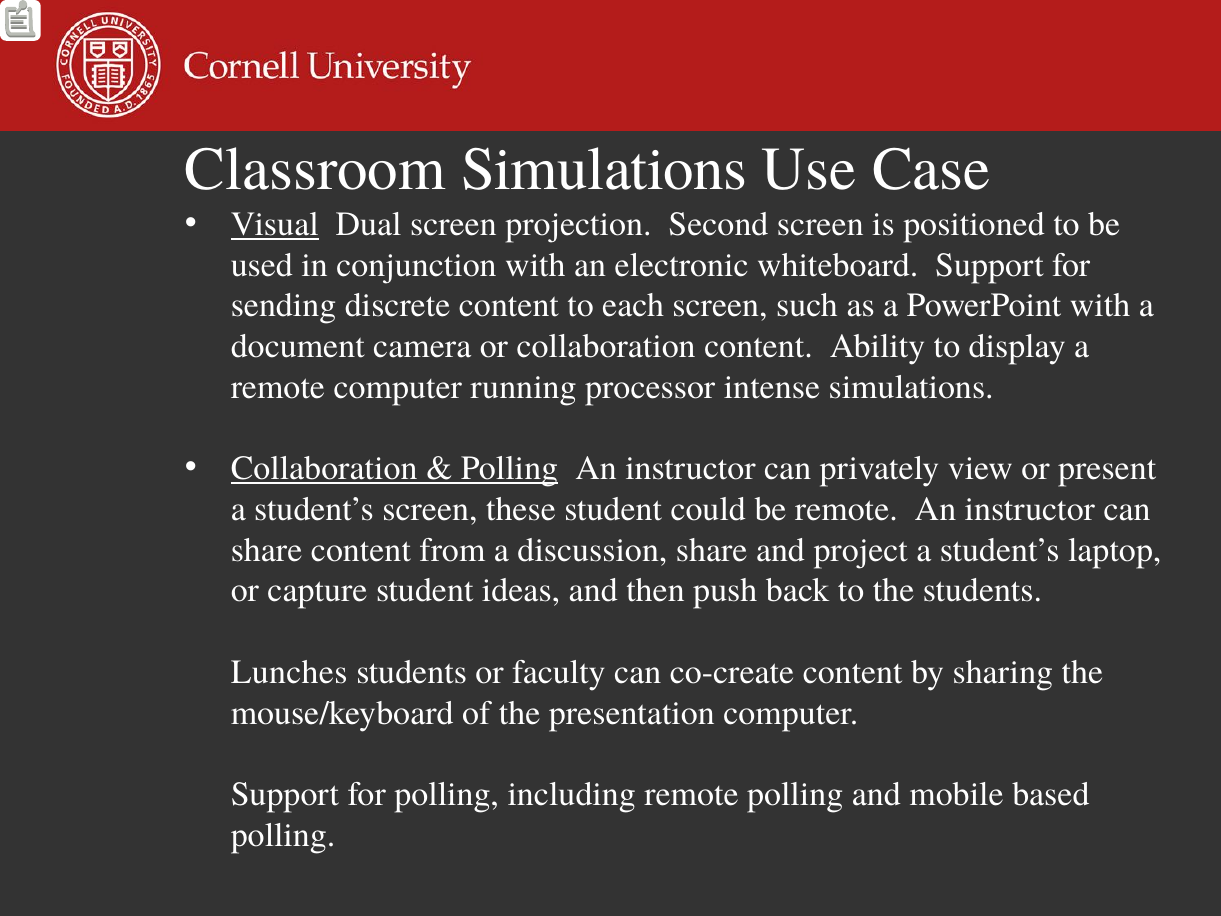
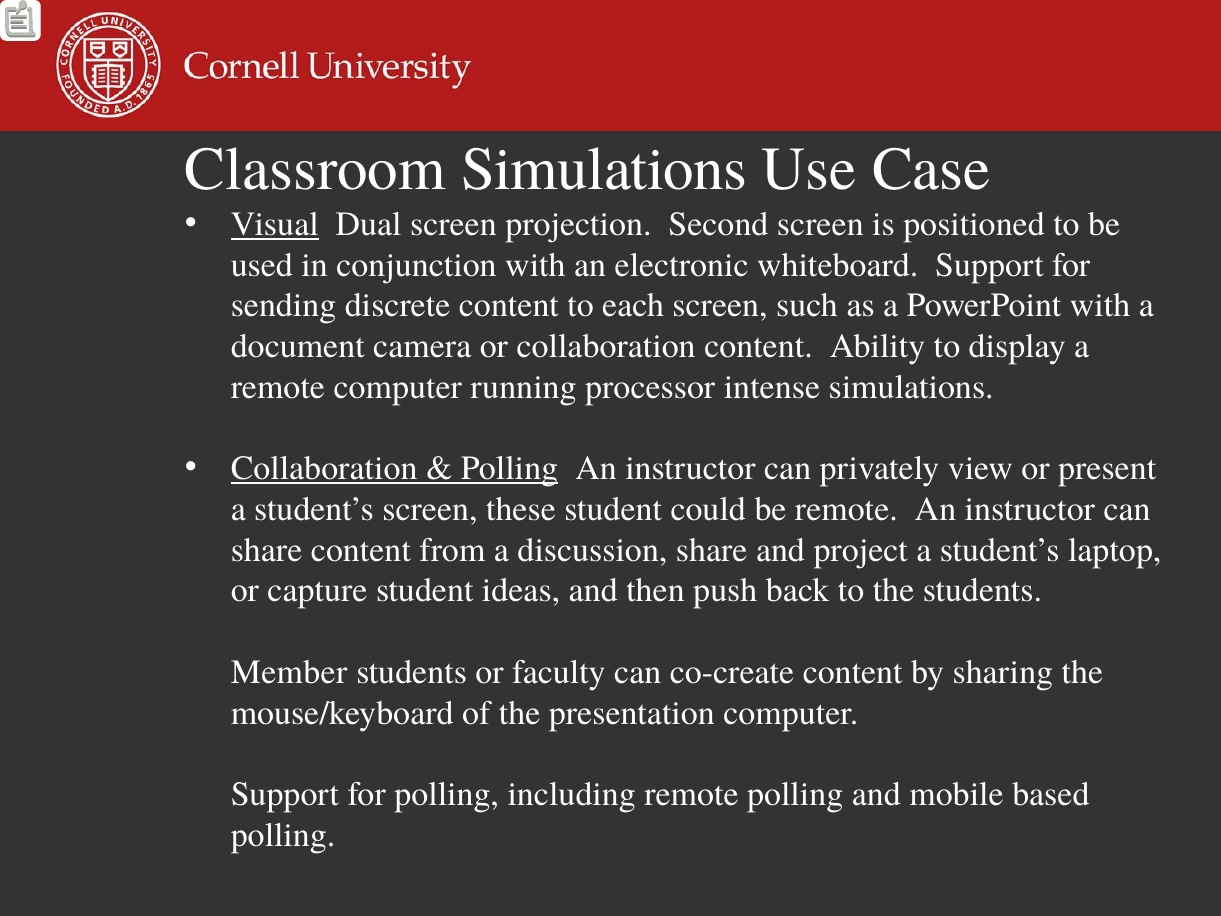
Lunches: Lunches -> Member (289, 672)
